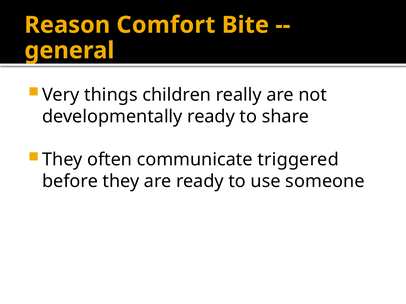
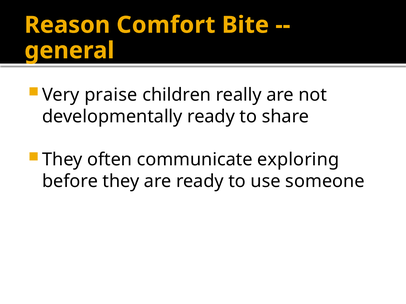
things: things -> praise (111, 95)
triggered: triggered -> exploring (298, 160)
